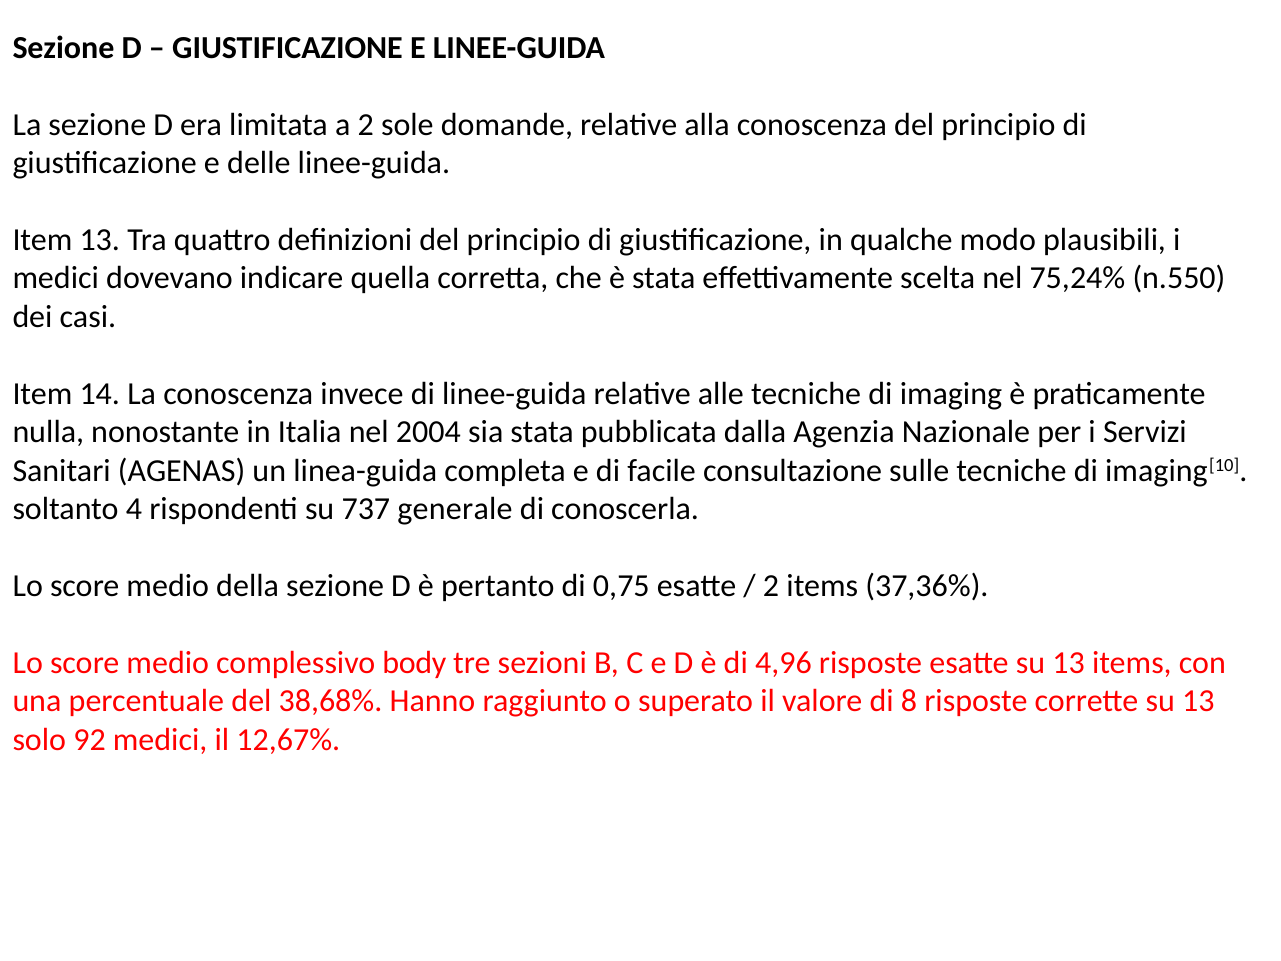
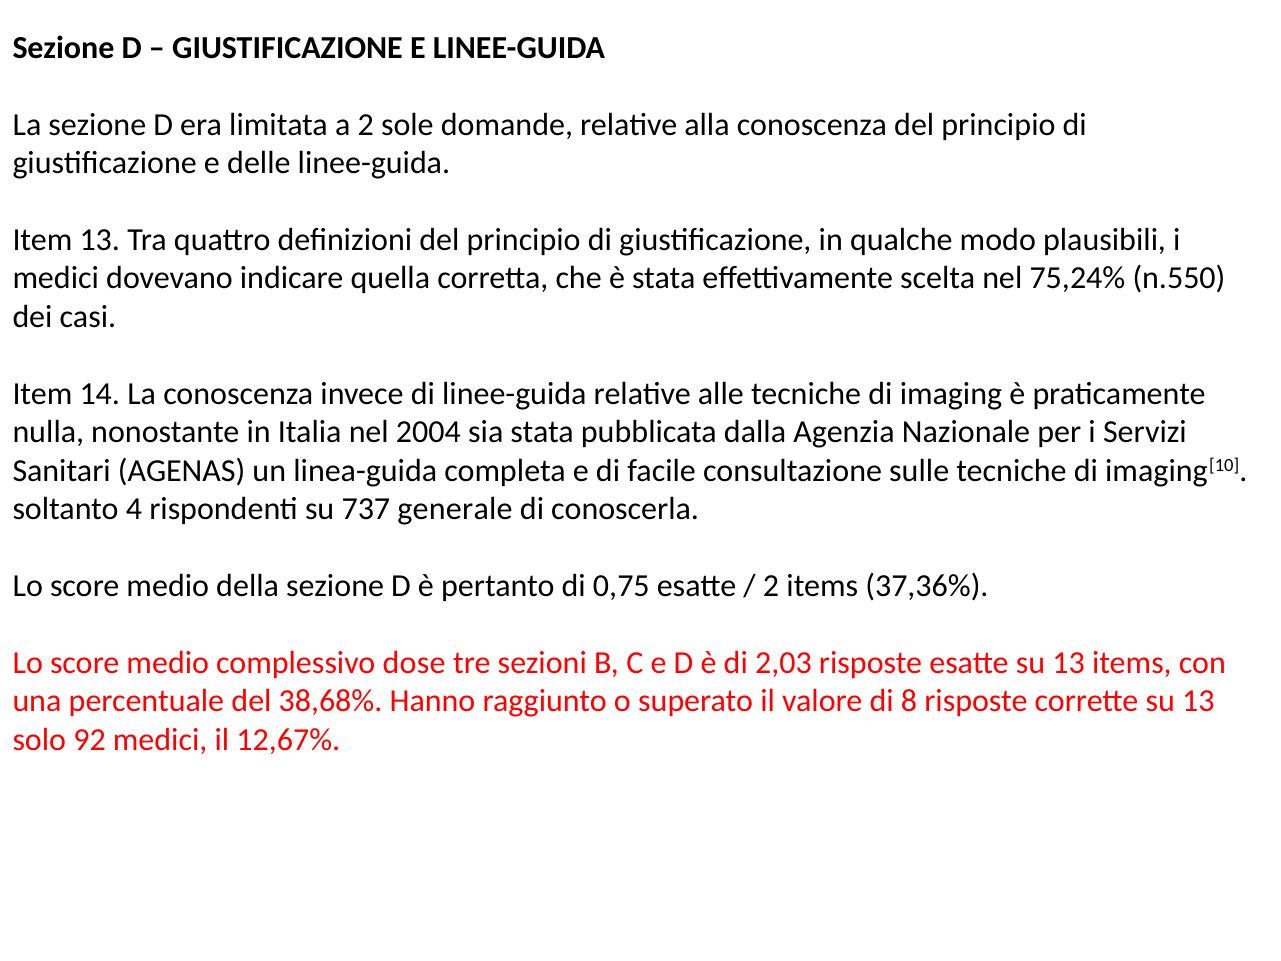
body: body -> dose (414, 663)
4,96: 4,96 -> 2,03 (783, 663)
